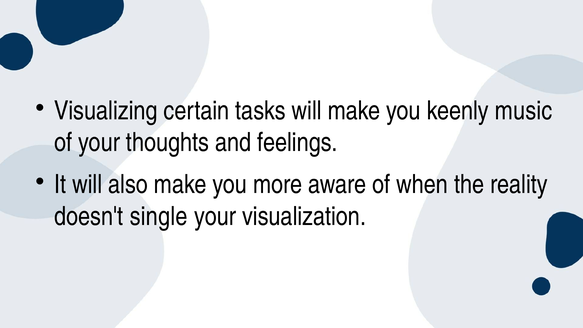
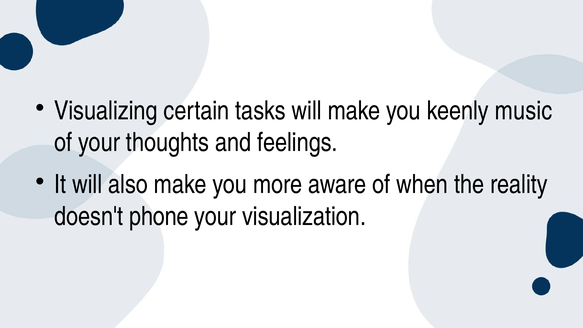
single: single -> phone (159, 216)
